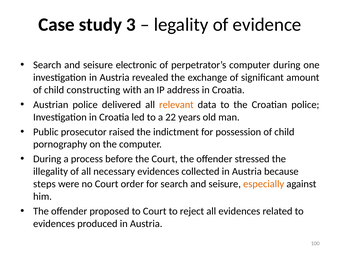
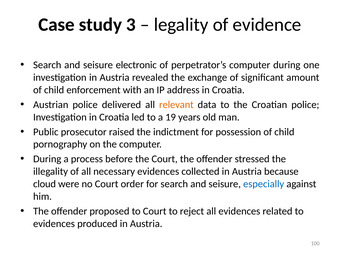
constructing: constructing -> enforcement (93, 90)
22: 22 -> 19 (171, 117)
steps: steps -> cloud (45, 184)
especially colour: orange -> blue (264, 184)
